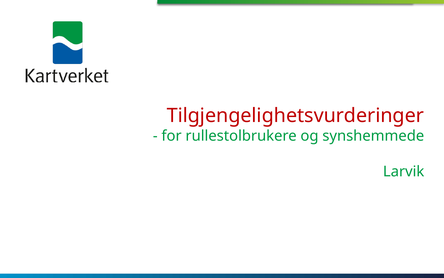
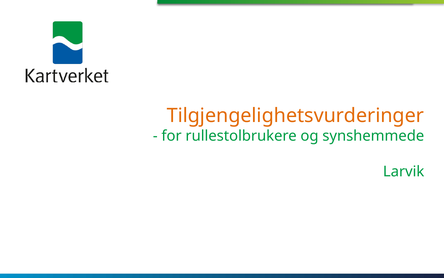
Tilgjengelighetsvurderinger colour: red -> orange (295, 115)
